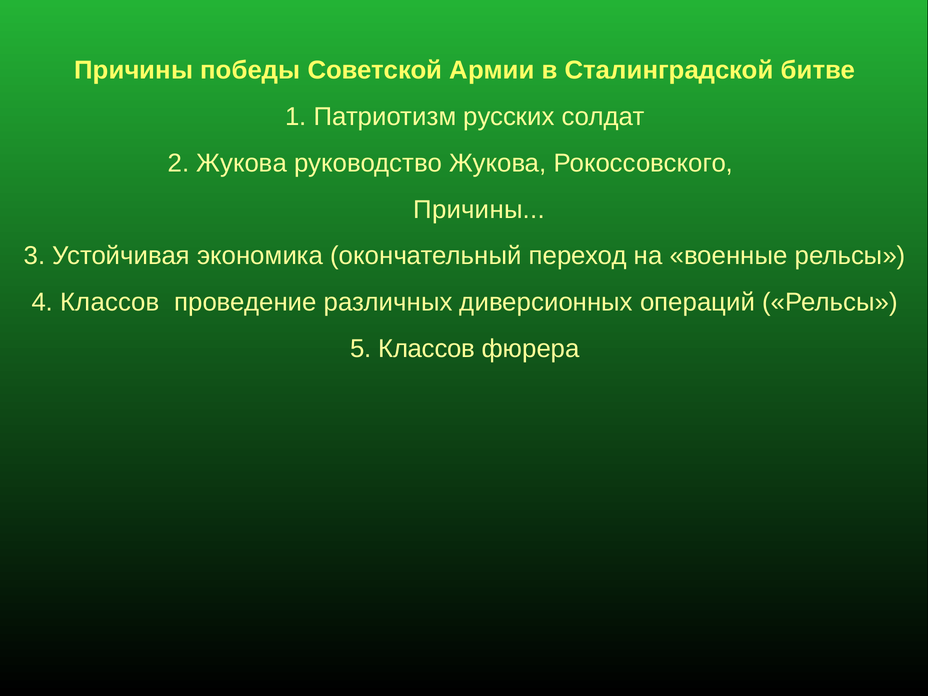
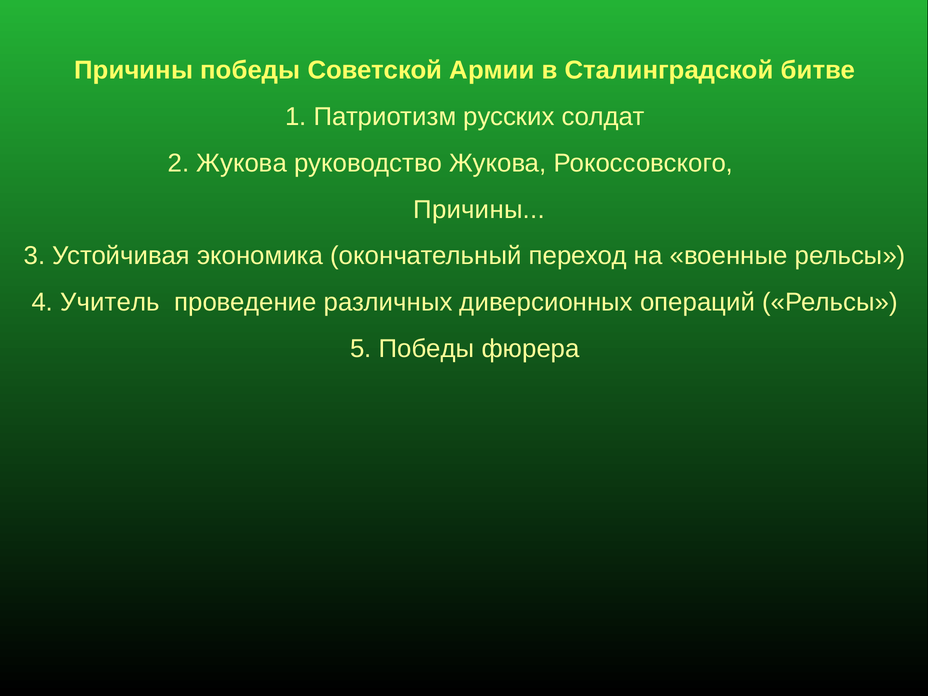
4 Классов: Классов -> Учитель (110, 302)
5 Классов: Классов -> Победы (427, 349)
